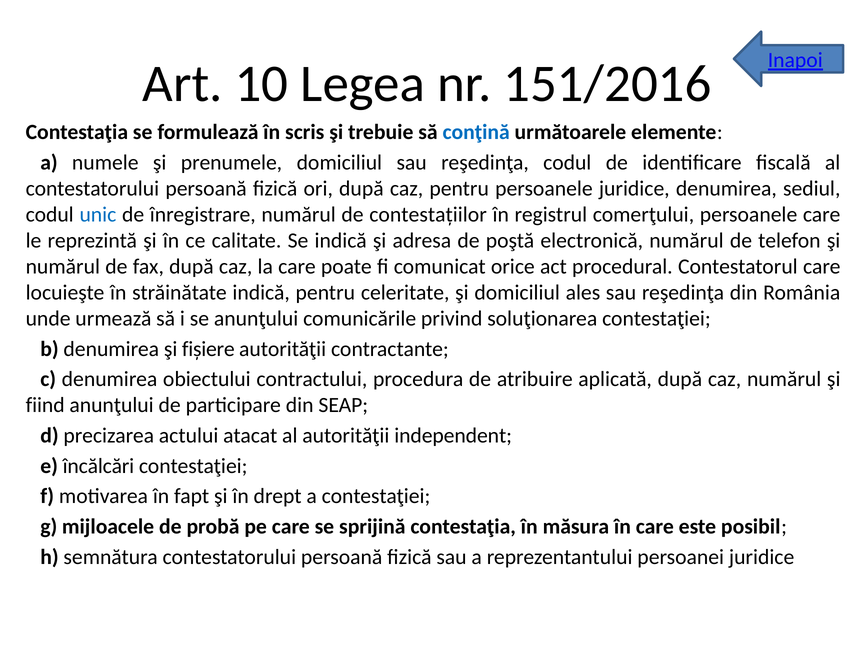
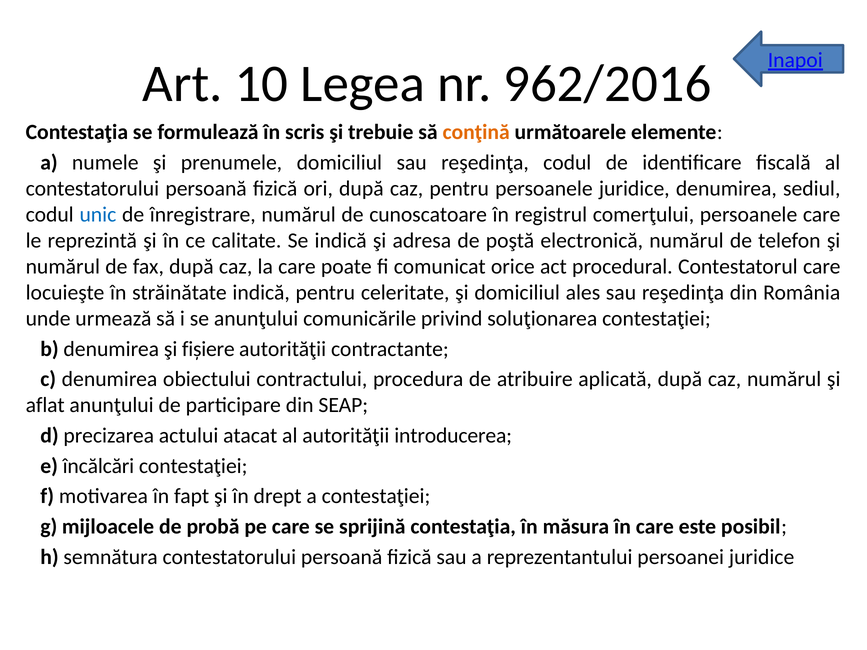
151/2016: 151/2016 -> 962/2016 (607, 84)
conţină colour: blue -> orange (476, 132)
contestațiilor: contestațiilor -> cunoscatoare (428, 215)
fiind: fiind -> aflat (45, 405)
independent: independent -> introducerea (453, 436)
